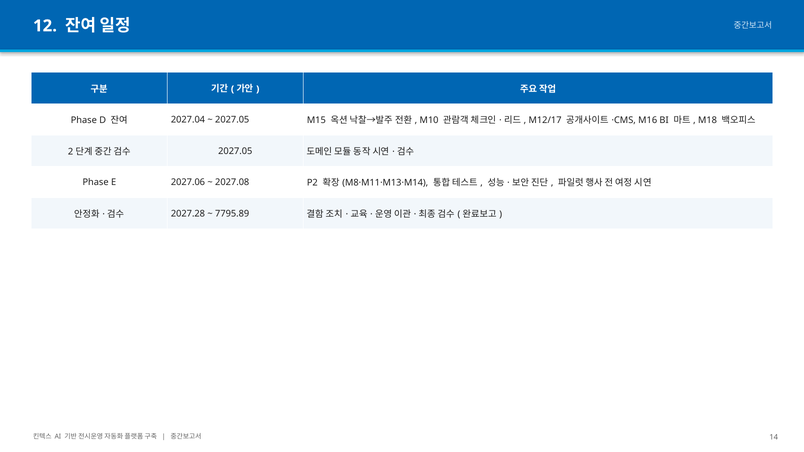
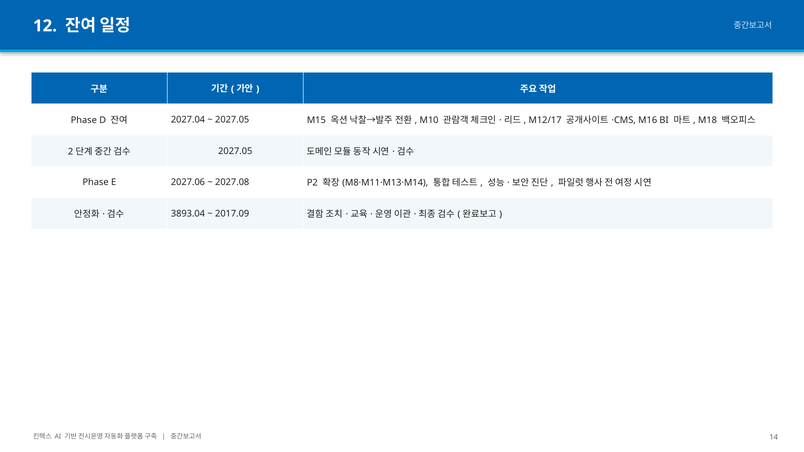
2027.28: 2027.28 -> 3893.04 (188, 214)
7795.89: 7795.89 -> 2017.09 (232, 214)
